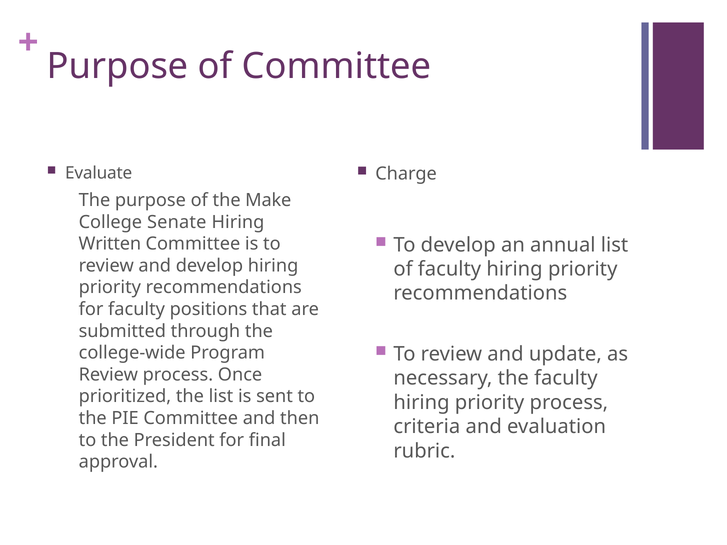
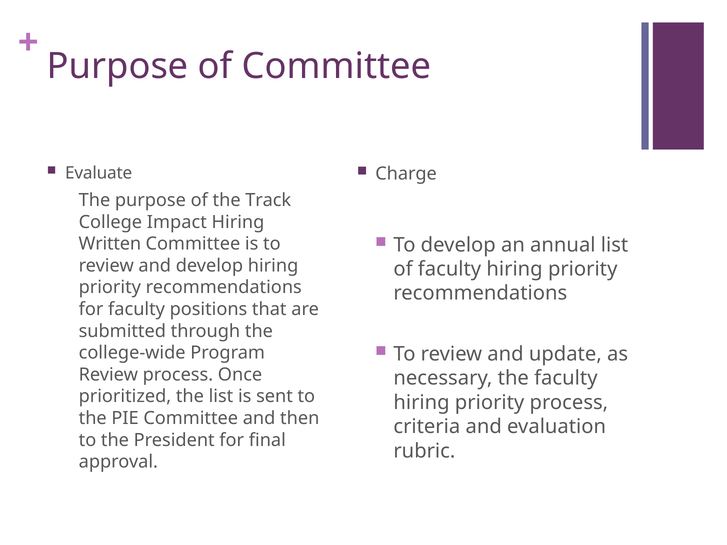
Make: Make -> Track (268, 200)
Senate: Senate -> Impact (177, 222)
